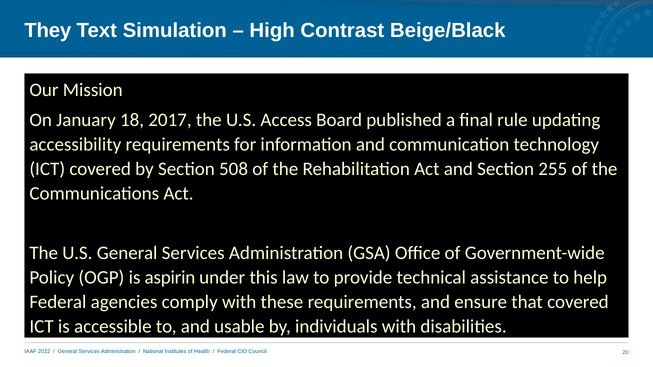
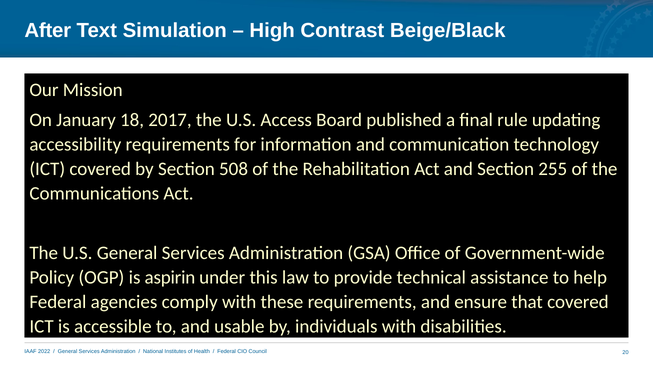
They: They -> After (48, 30)
